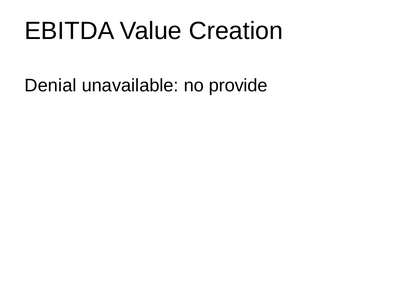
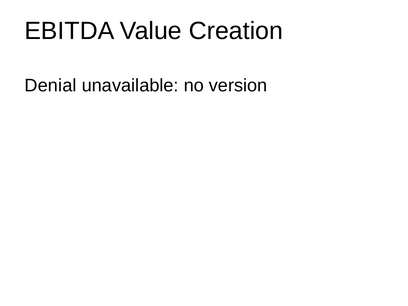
provide: provide -> version (238, 86)
